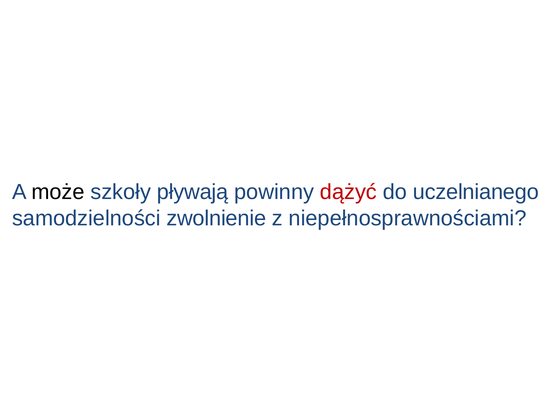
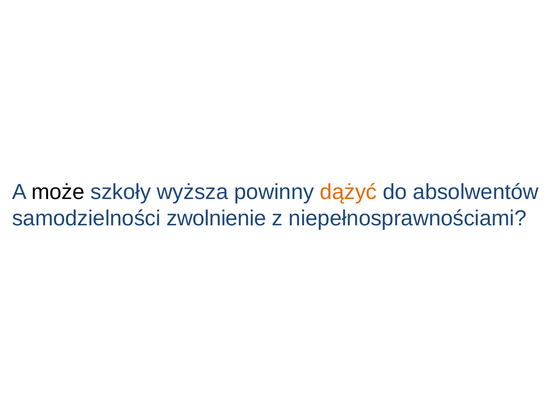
pływają: pływają -> wyższa (193, 192)
dążyć colour: red -> orange (348, 192)
uczelnianego: uczelnianego -> absolwentów (476, 192)
